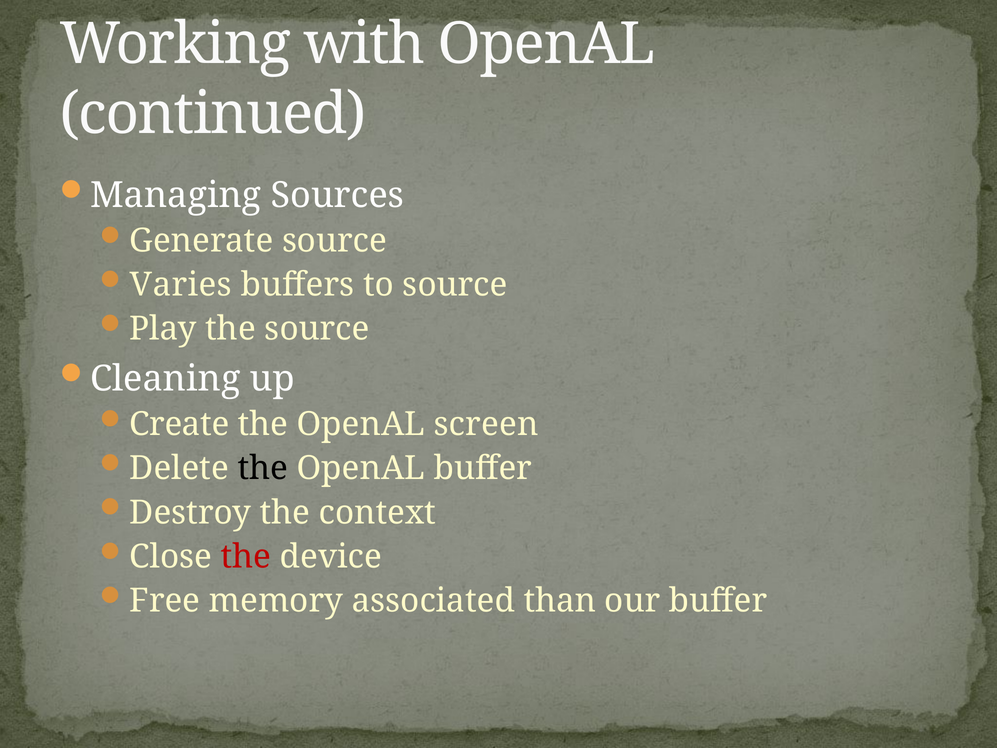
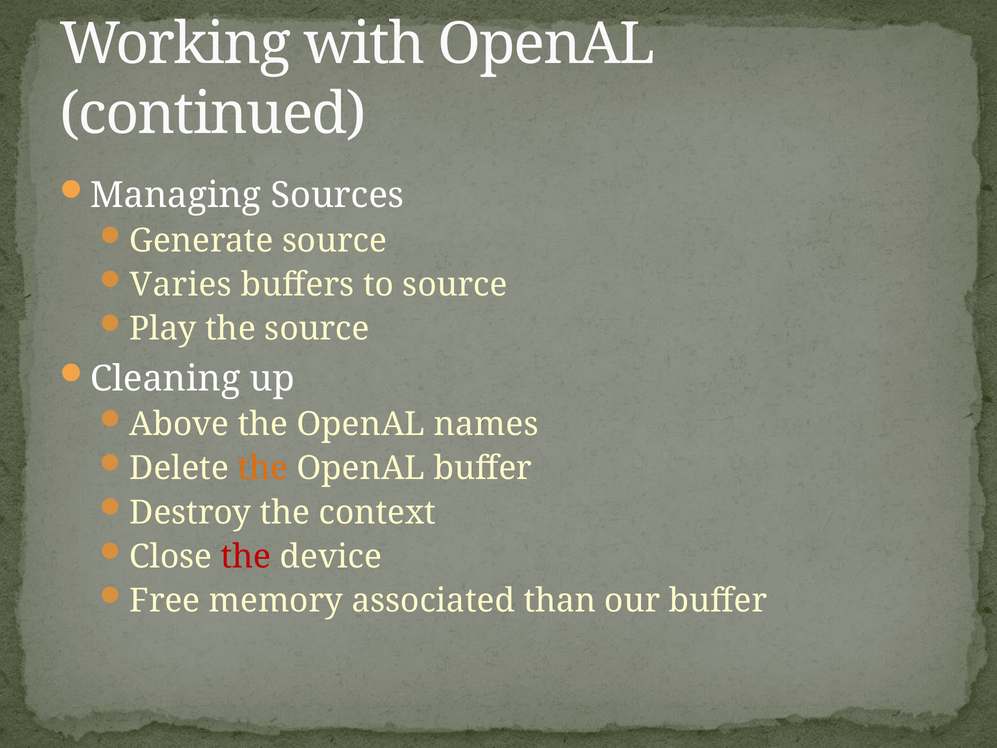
Create: Create -> Above (179, 424)
screen: screen -> names (486, 424)
the colour: black -> orange (263, 468)
